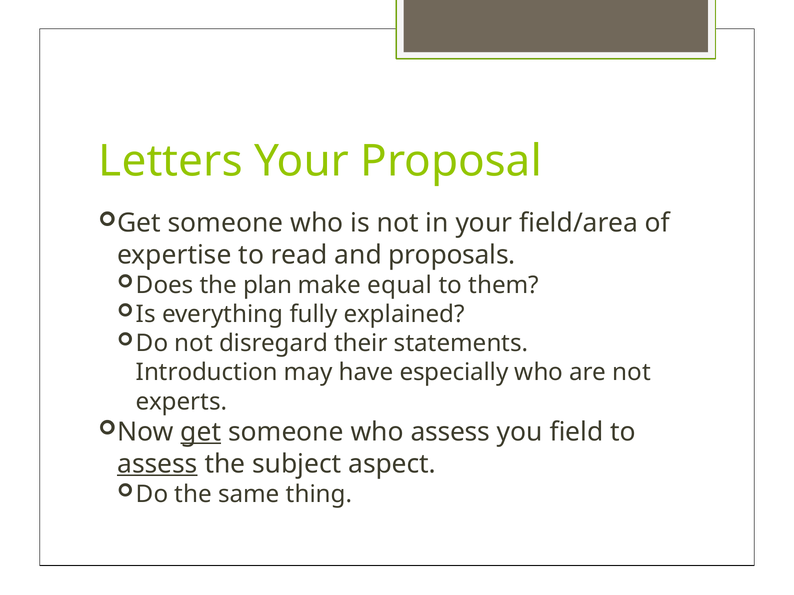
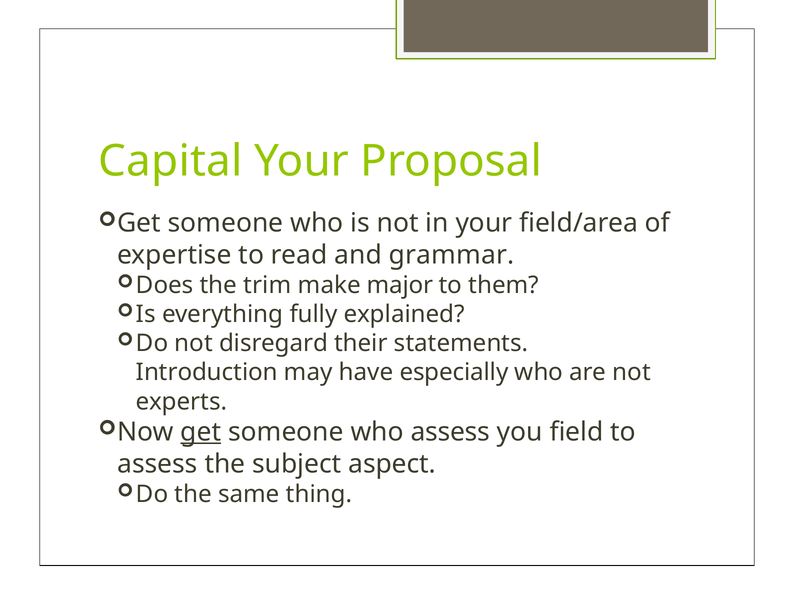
Letters: Letters -> Capital (171, 161)
proposals: proposals -> grammar (452, 255)
plan: plan -> trim (267, 285)
equal: equal -> major (400, 285)
assess underline: present -> none (157, 464)
